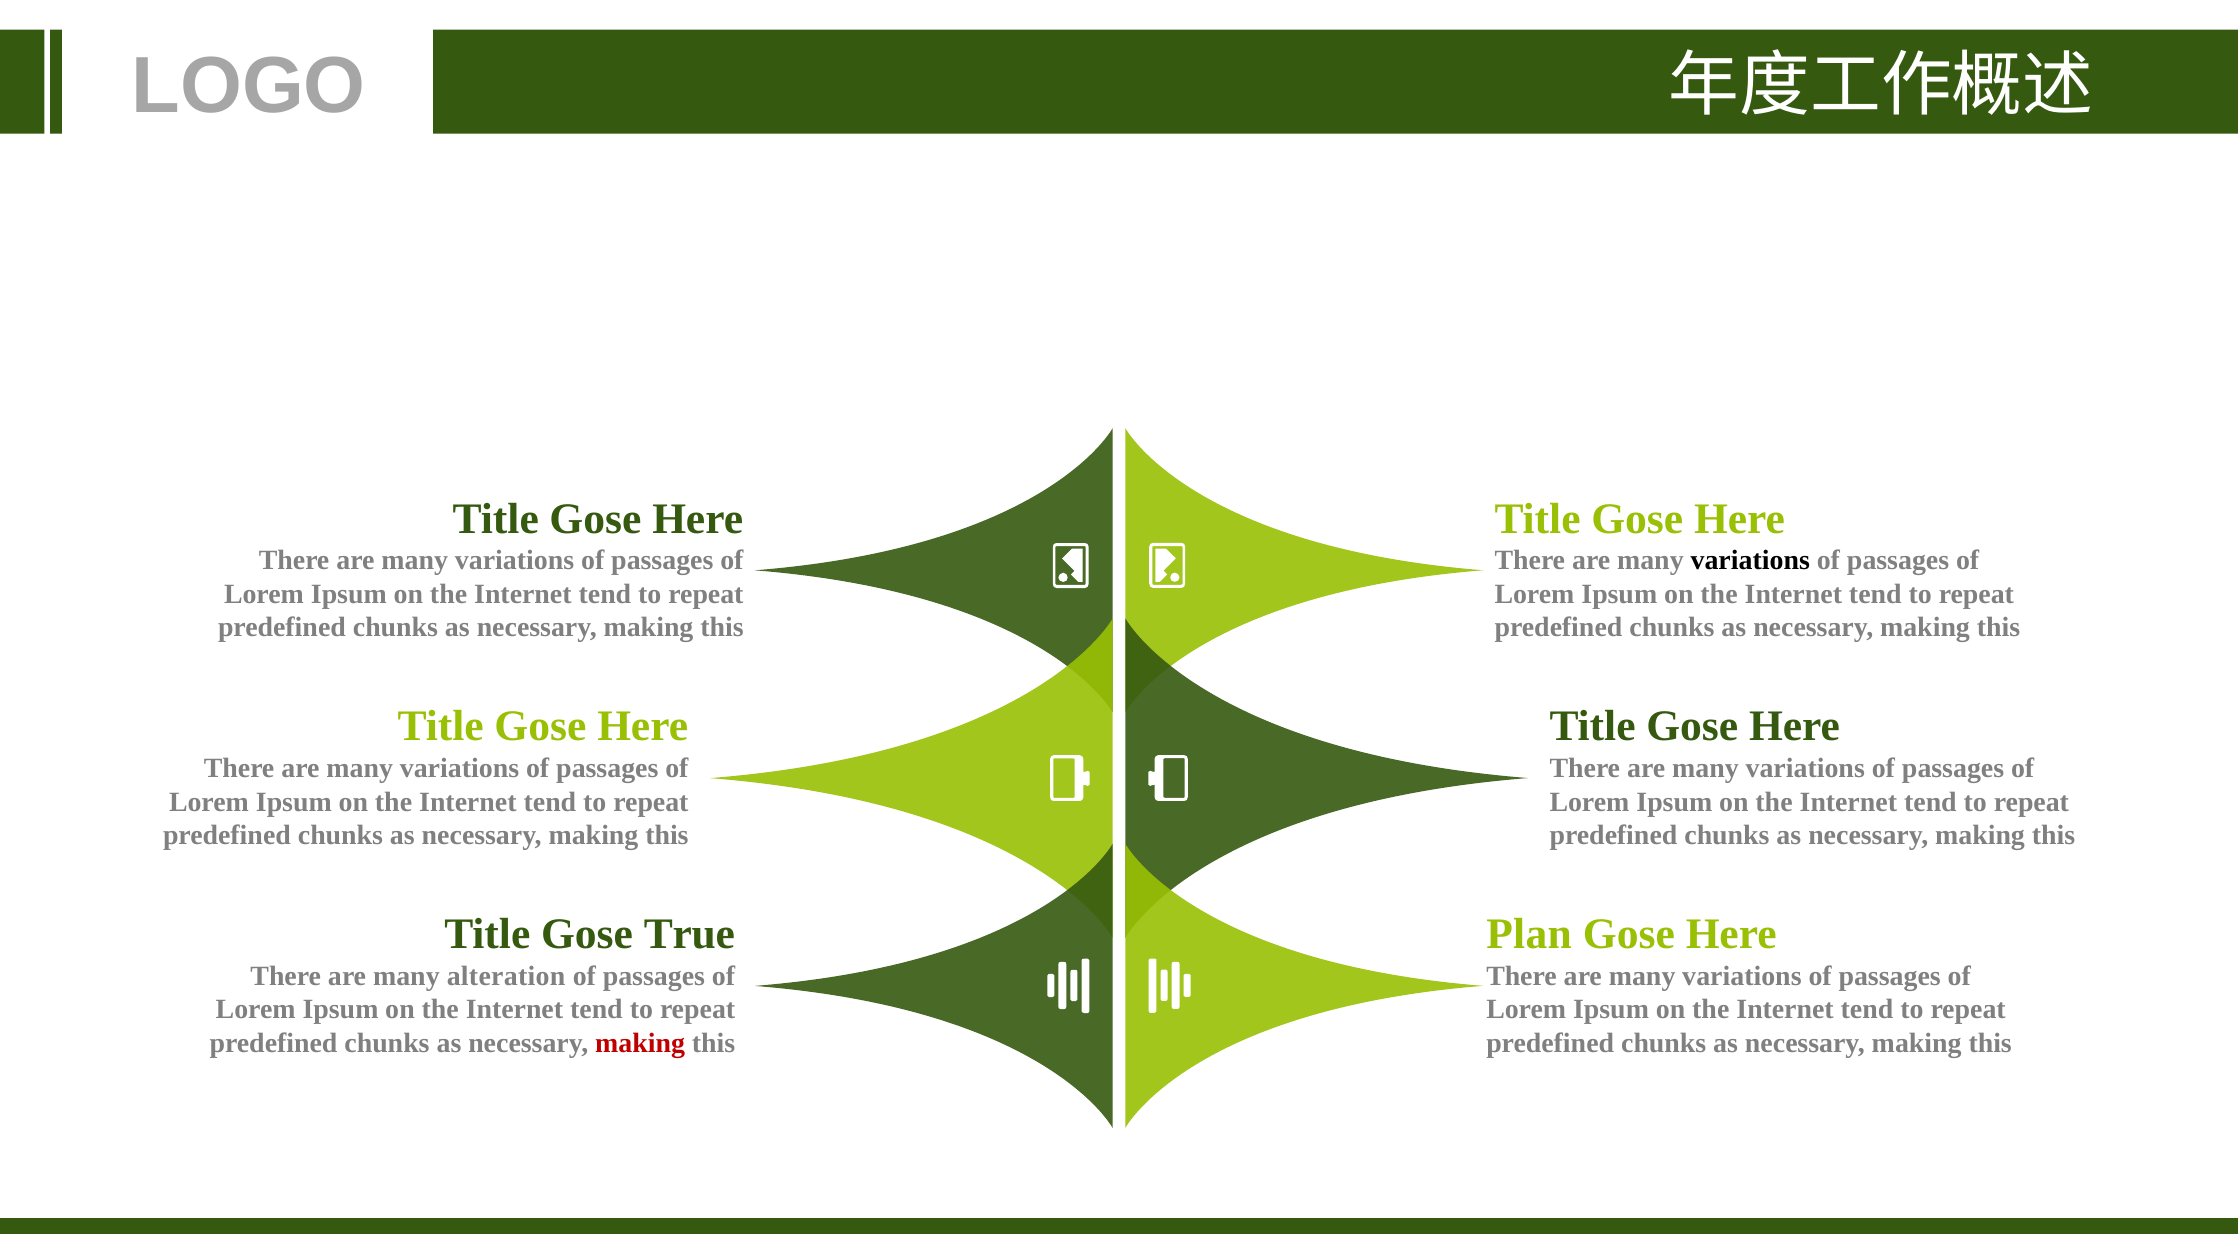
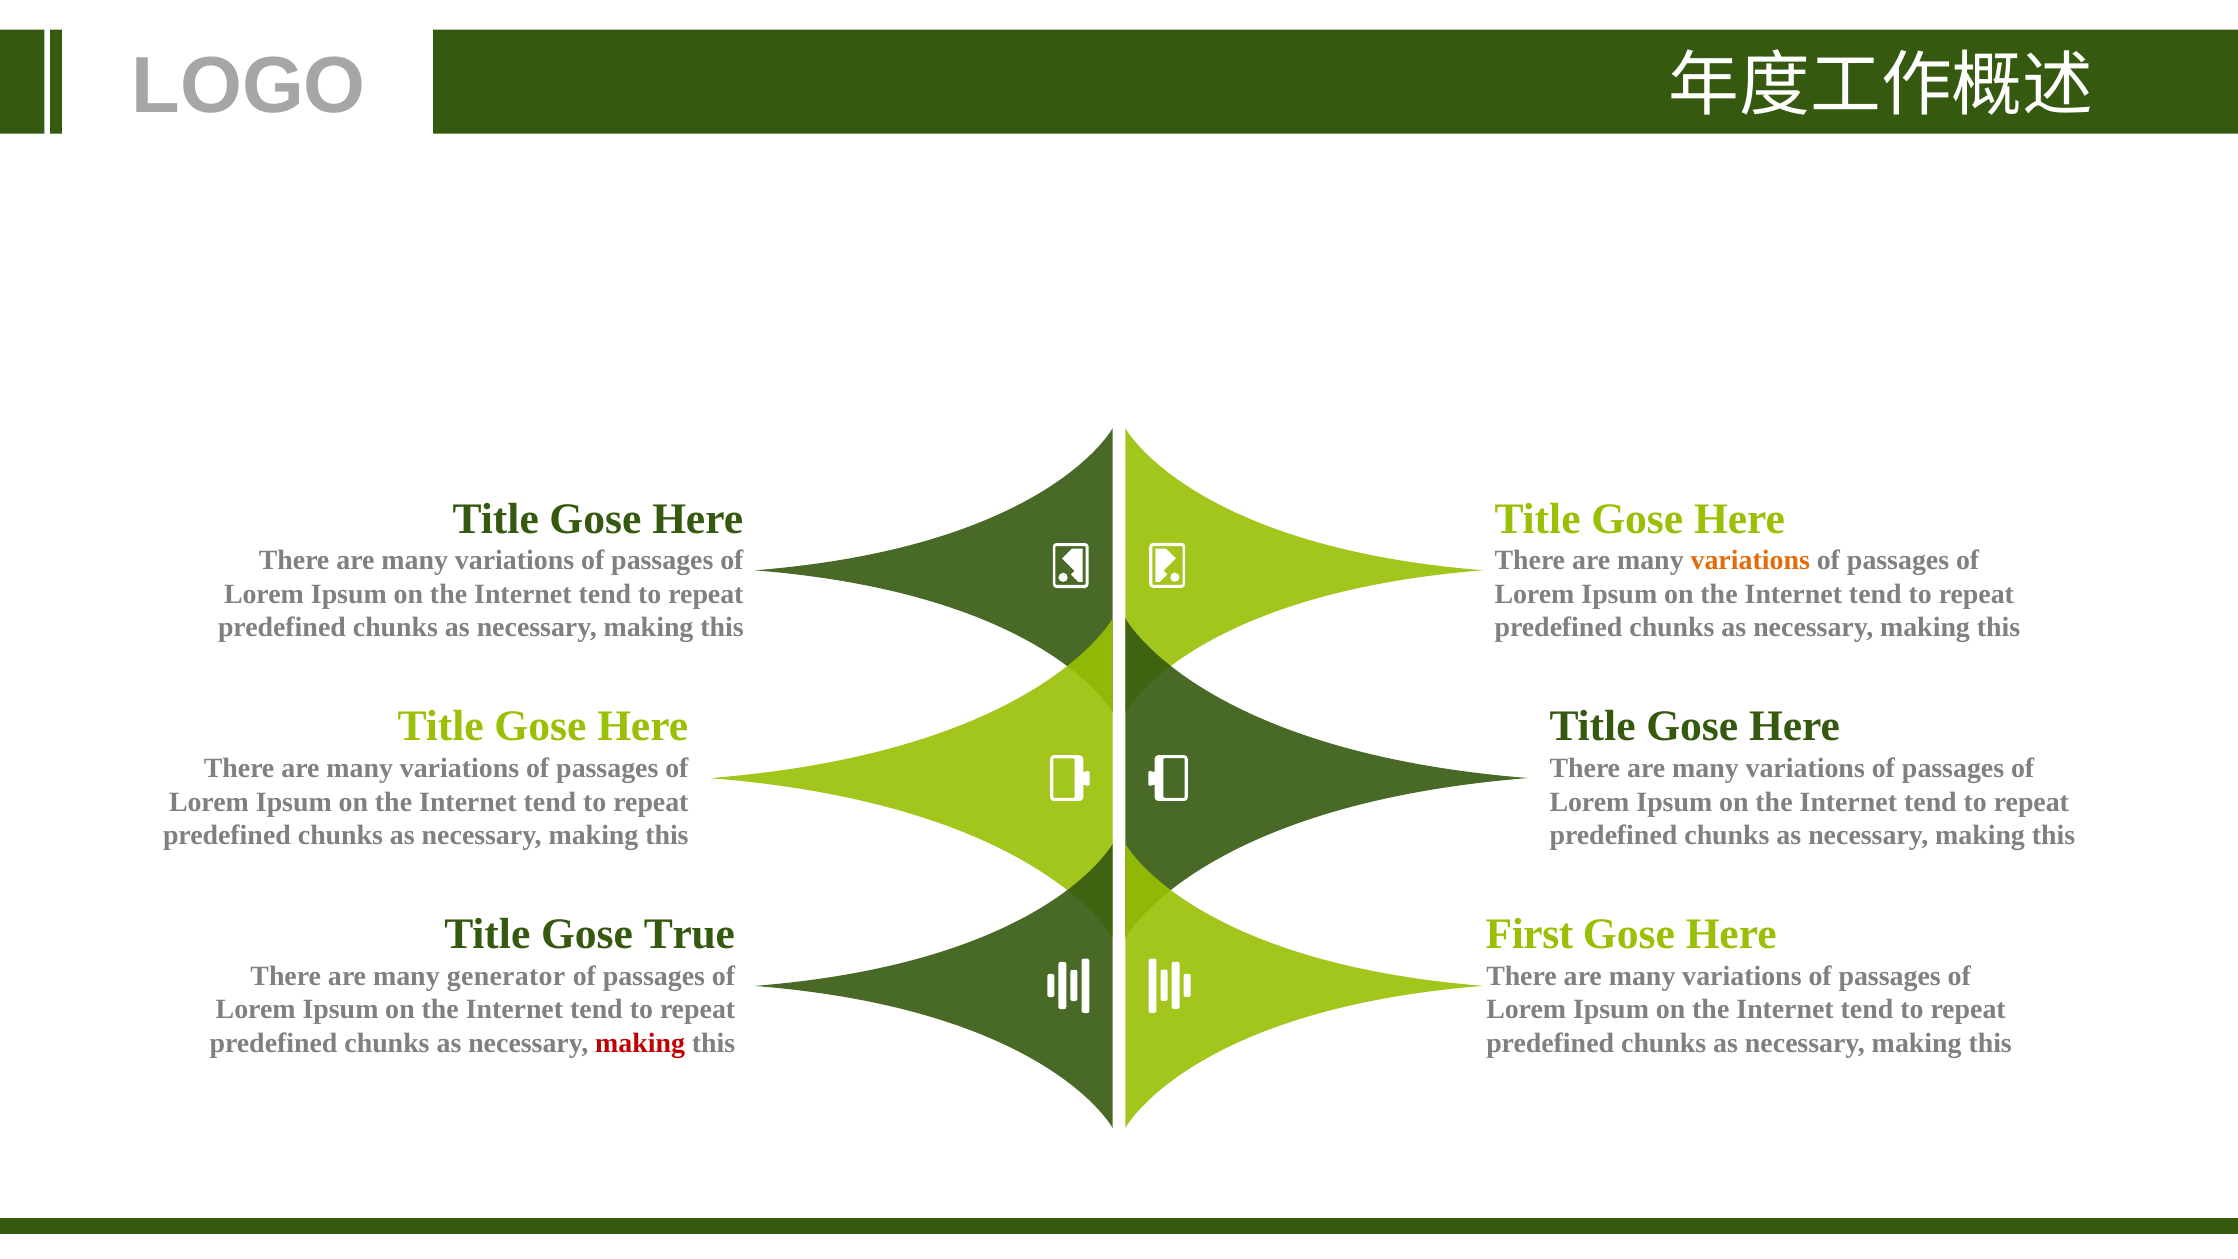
variations colour: black -> orange (1750, 561)
Plan: Plan -> First (1529, 934)
alteration: alteration -> generator (506, 976)
